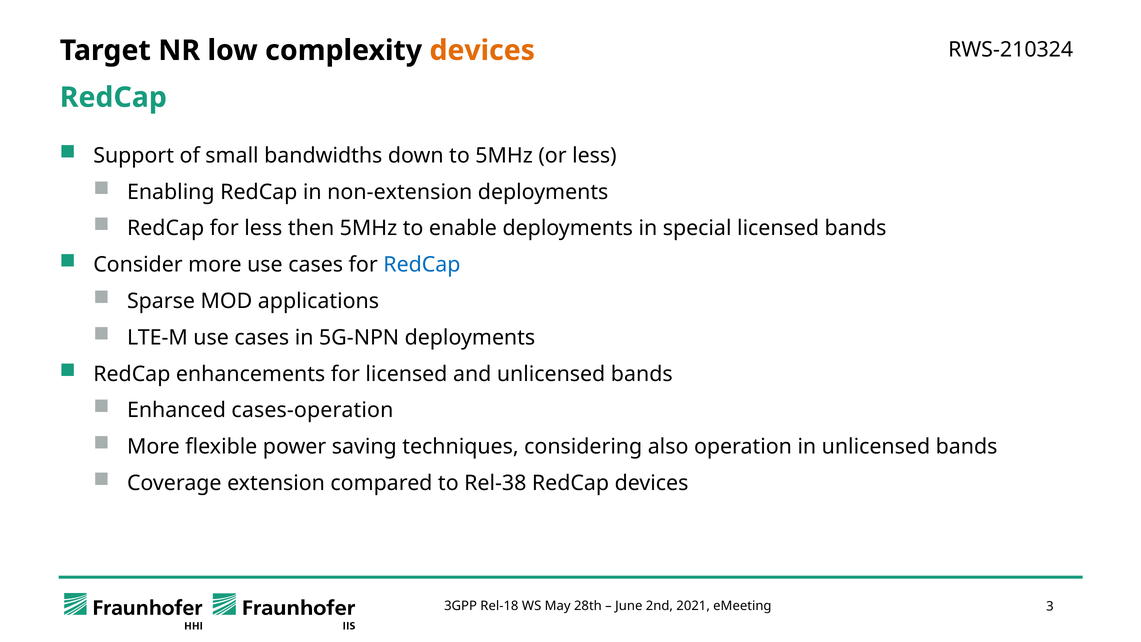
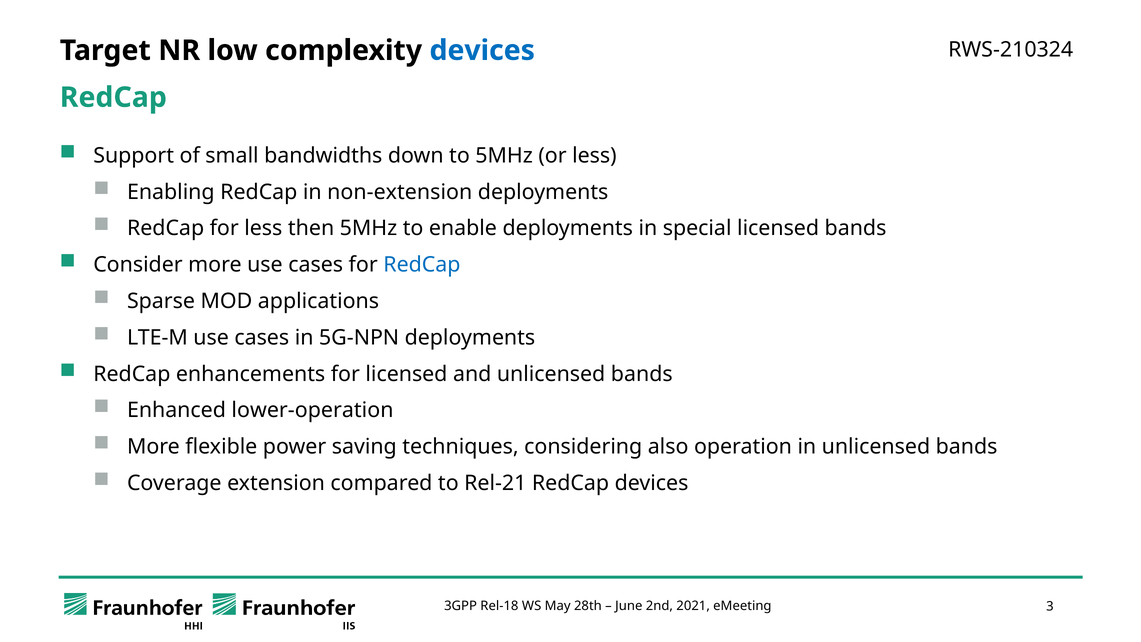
devices colour: orange -> blue (482, 50)
cases-operation: cases-operation -> lower-operation (312, 410)
Rel-38: Rel-38 -> Rel-21 (495, 483)
